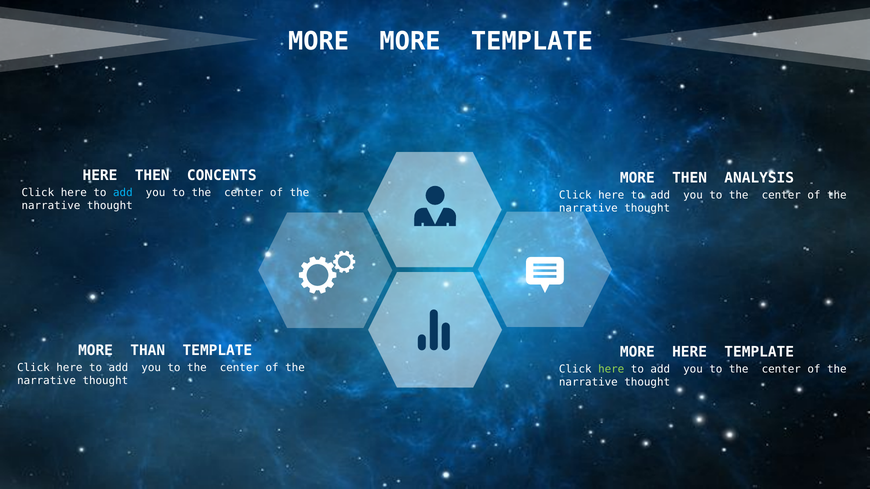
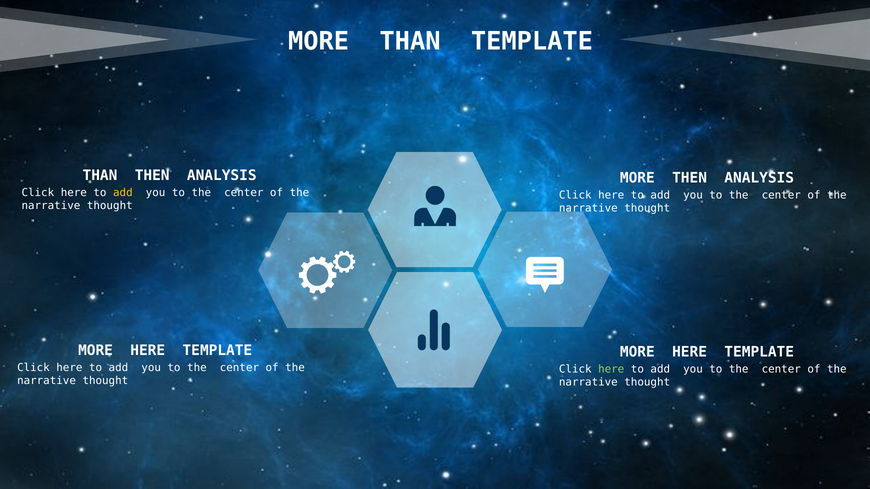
MORE MORE: MORE -> THAN (410, 42)
HERE: HERE -> THAN (100, 176)
CONCENTS: CONCENTS -> ANALYSIS (222, 176)
add colour: light blue -> yellow (123, 193)
THAN: THAN -> HERE (148, 351)
